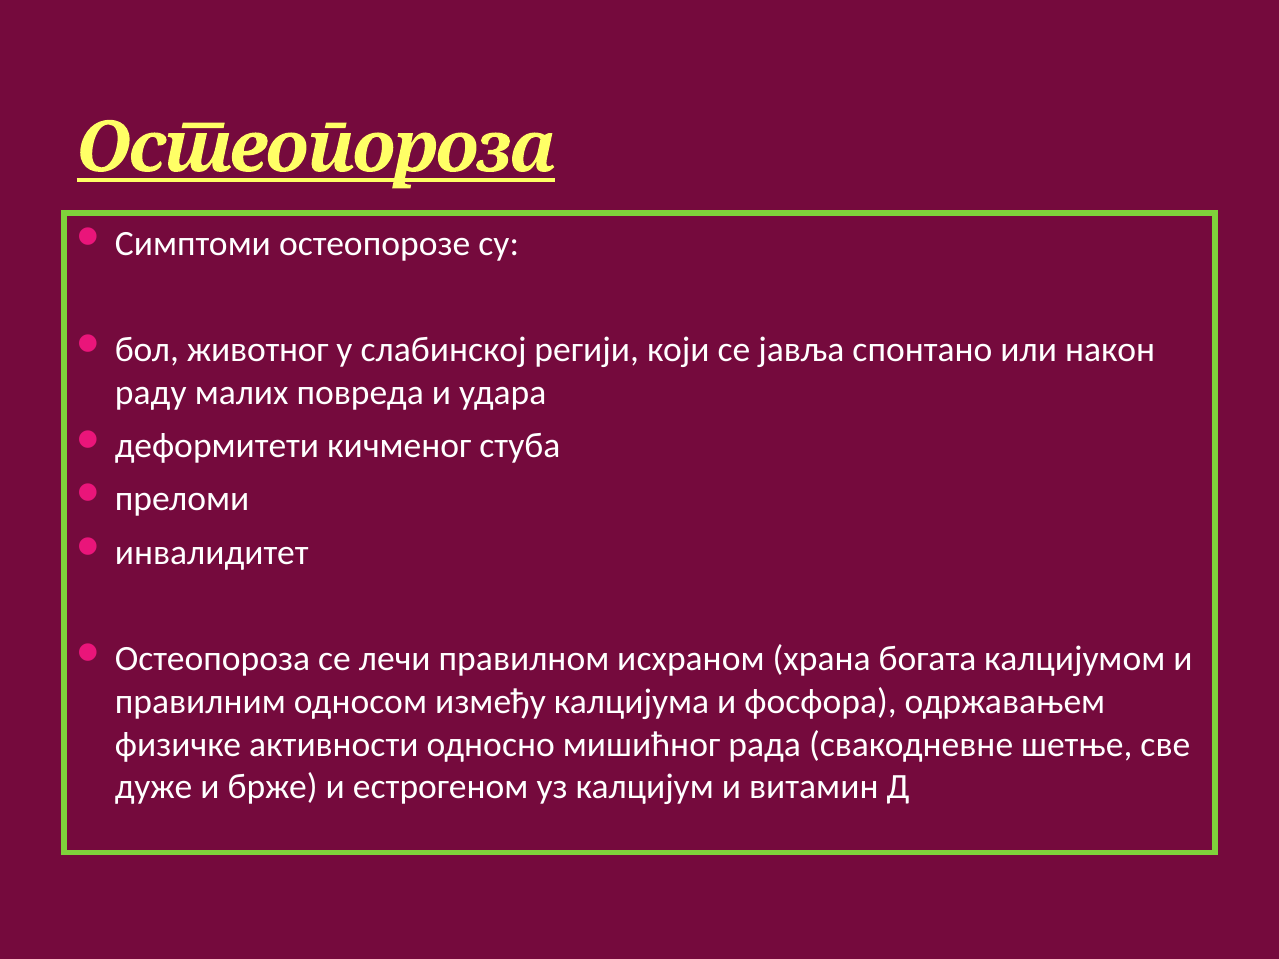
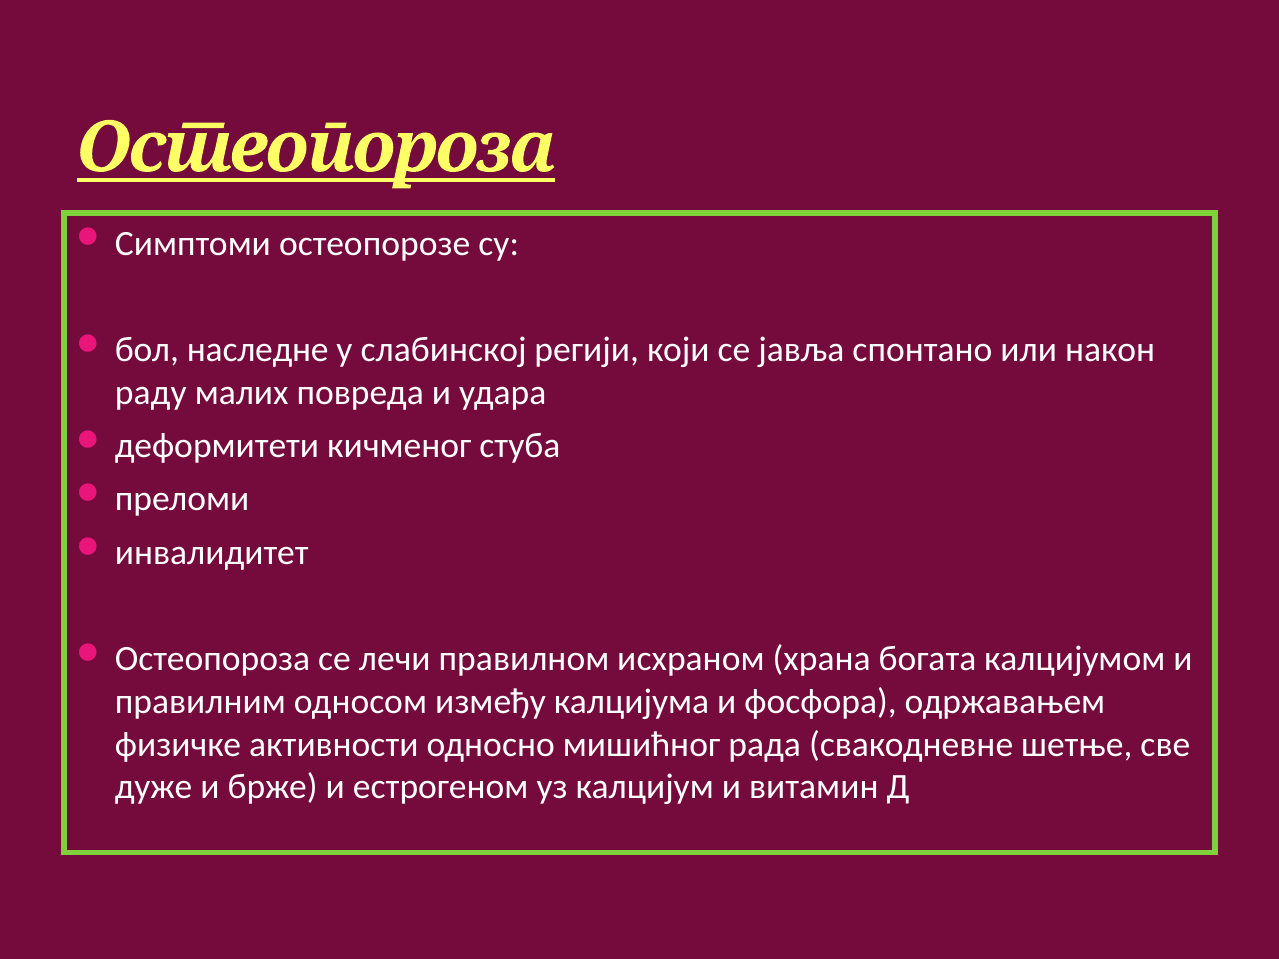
животног: животног -> наследне (258, 350)
